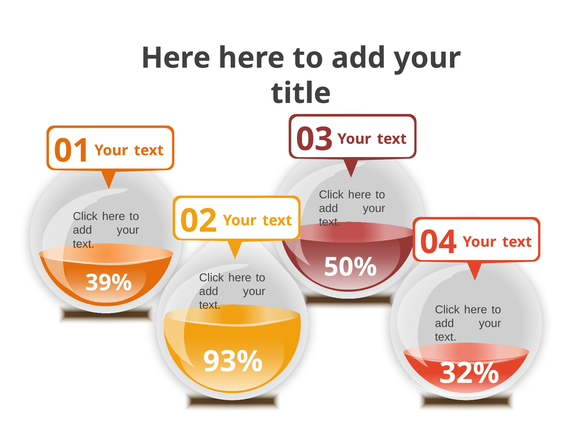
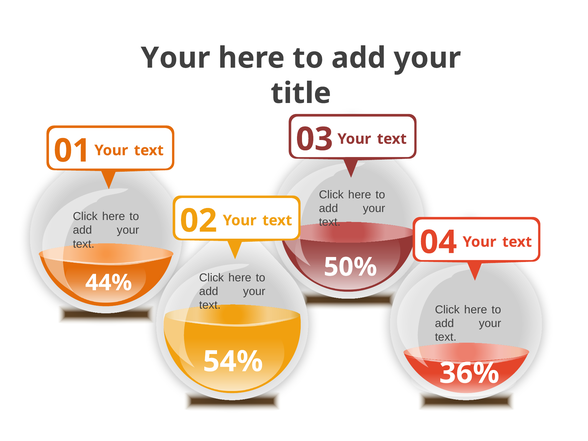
Here: Here -> Your (175, 58)
39%: 39% -> 44% (109, 283)
93%: 93% -> 54% (233, 362)
32%: 32% -> 36% (469, 373)
